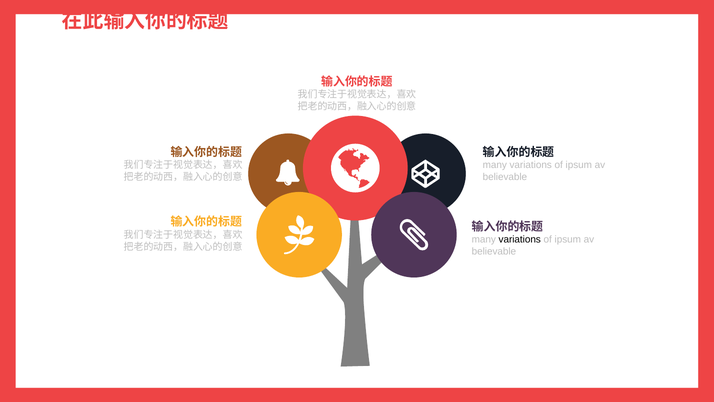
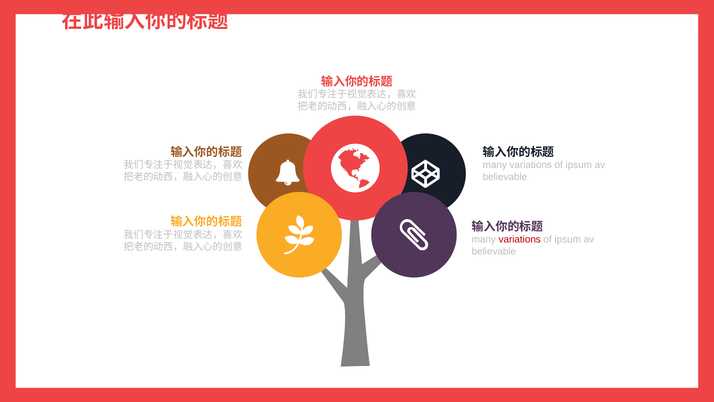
variations colour: black -> red (520, 239)
